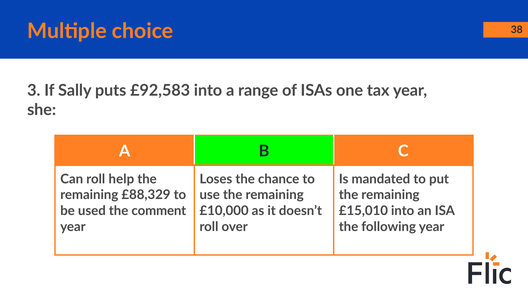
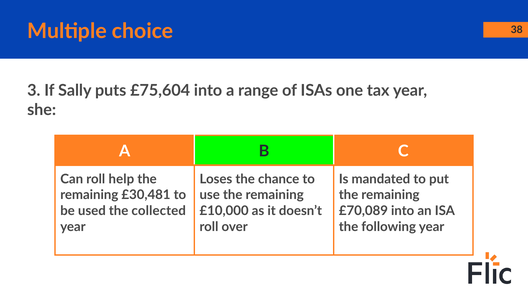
£92,583: £92,583 -> £75,604 (160, 90)
£88,329: £88,329 -> £30,481 (146, 195)
comment: comment -> collected (159, 211)
£15,010: £15,010 -> £70,089 (363, 211)
